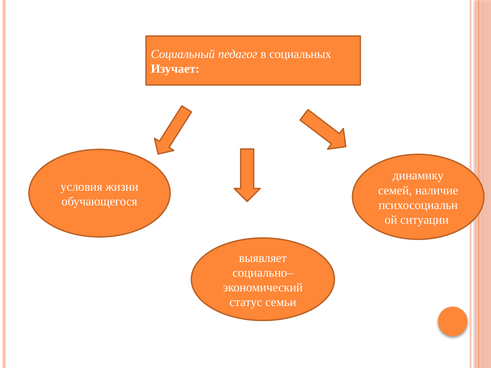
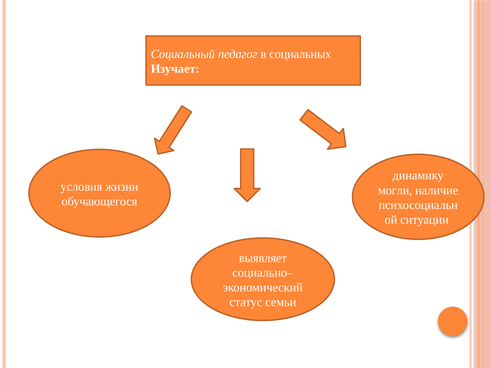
семей: семей -> могли (395, 190)
